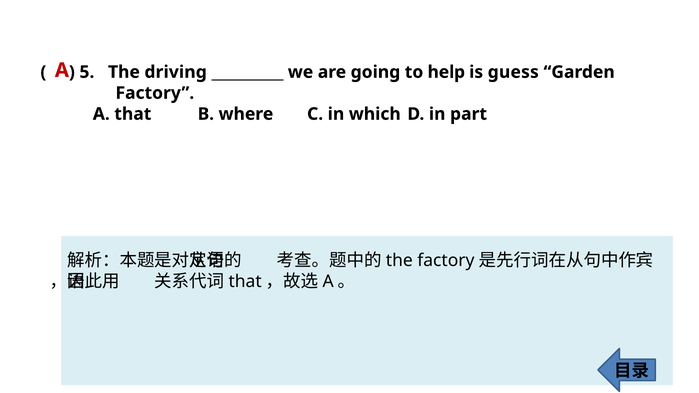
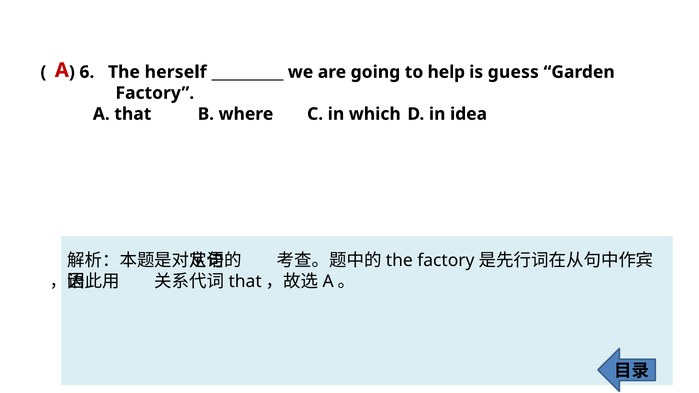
5: 5 -> 6 (87, 72)
driving: driving -> herself (176, 72)
part: part -> idea (469, 114)
